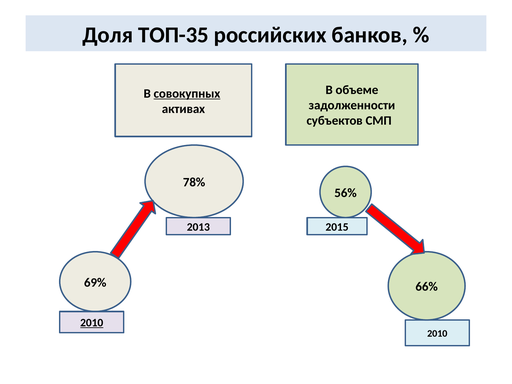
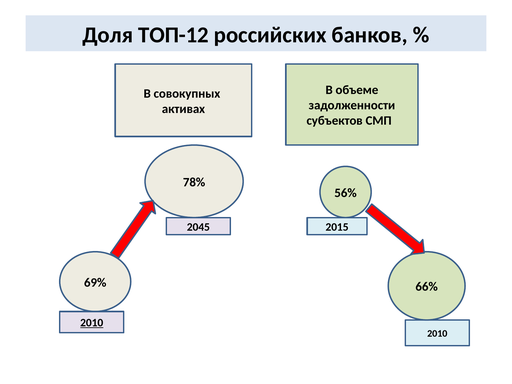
ТОП-35: ТОП-35 -> ТОП-12 (174, 35)
совокупных underline: present -> none (187, 93)
2013: 2013 -> 2045 (198, 227)
